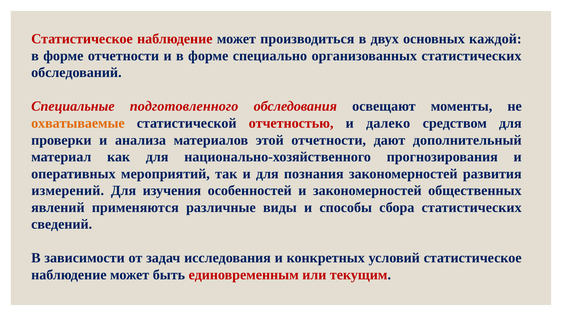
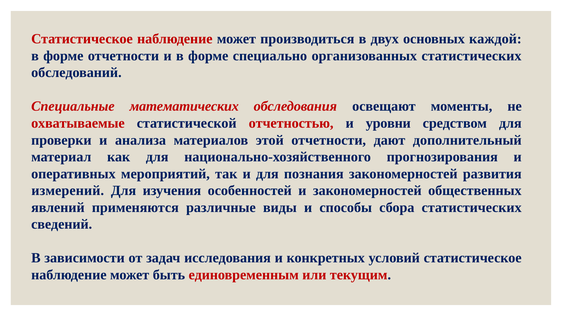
подготовленного: подготовленного -> математических (184, 106)
охватываемые colour: orange -> red (78, 123)
далеко: далеко -> уровни (388, 123)
